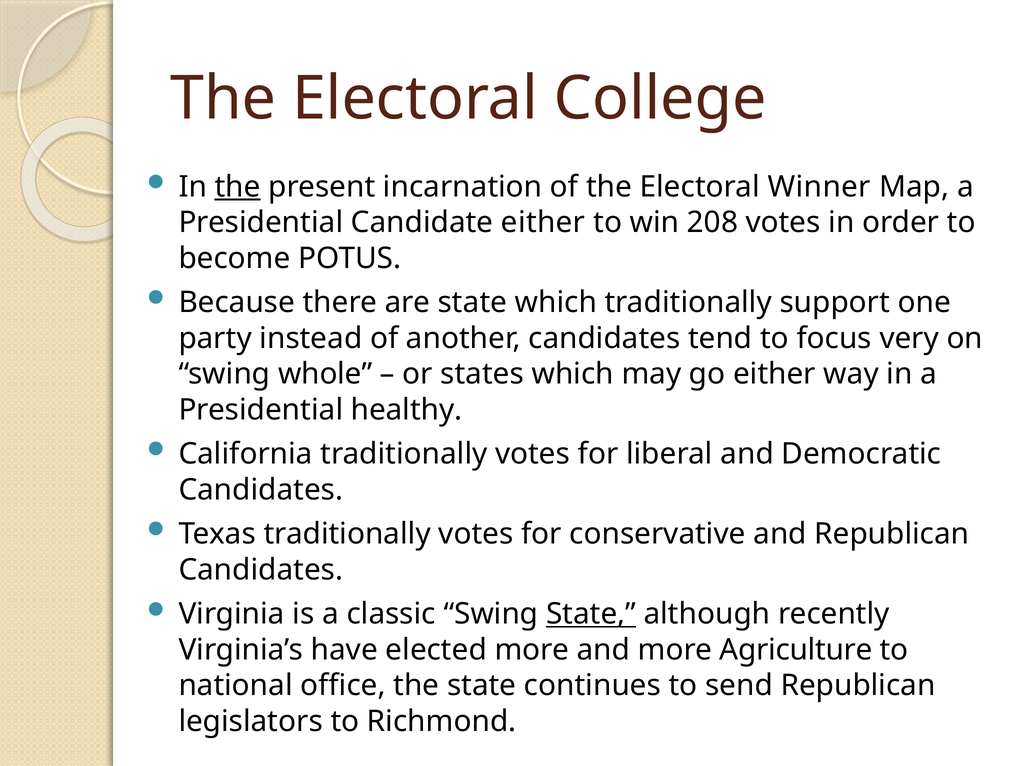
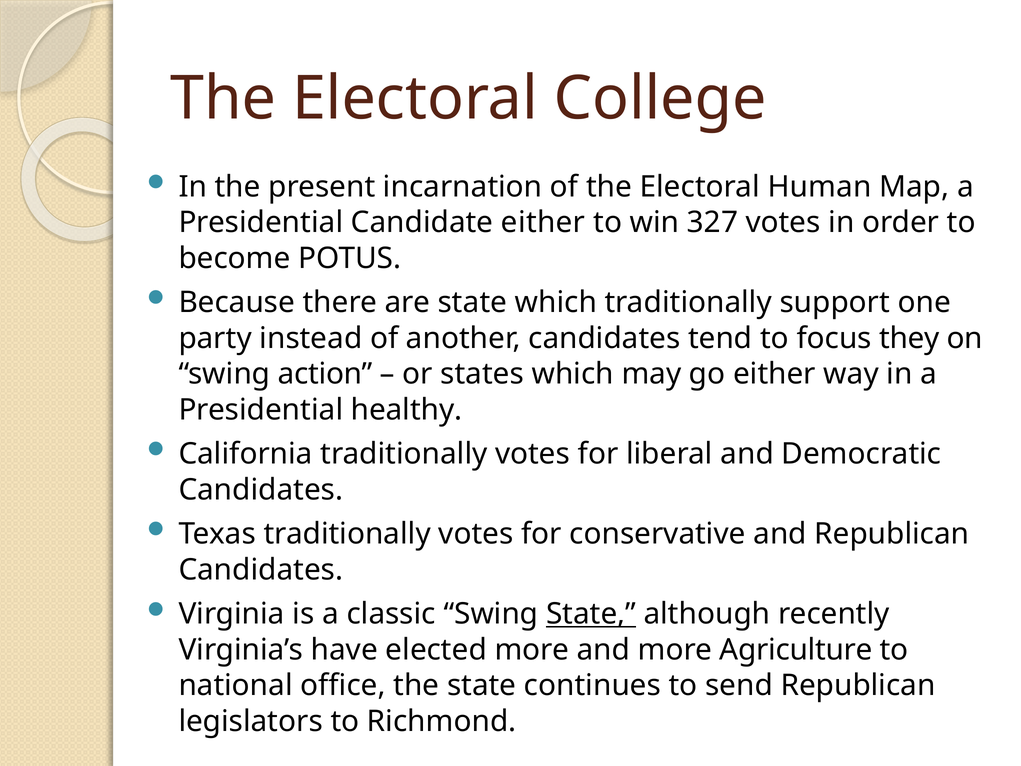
the underline: present -> none (238, 187)
Winner: Winner -> Human (819, 187)
208: 208 -> 327 (713, 222)
very: very -> they (909, 338)
whole: whole -> action (325, 374)
